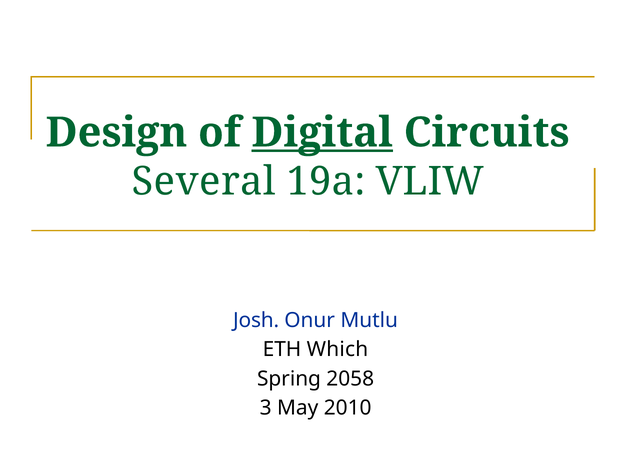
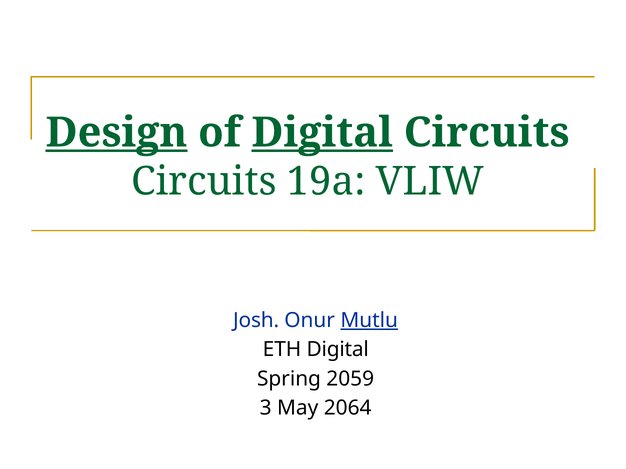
Design underline: none -> present (116, 133)
Several: Several -> Circuits (204, 182)
Mutlu underline: none -> present (369, 321)
ETH Which: Which -> Digital (338, 350)
2058: 2058 -> 2059 (350, 379)
2010: 2010 -> 2064 (348, 408)
